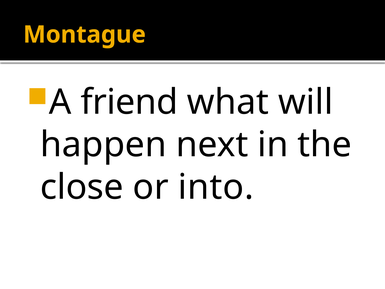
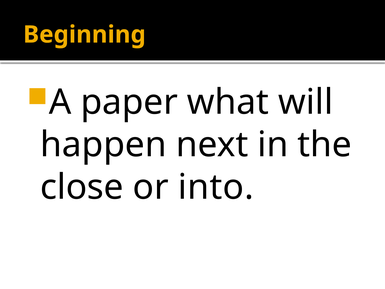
Montague: Montague -> Beginning (84, 35)
friend: friend -> paper (129, 102)
